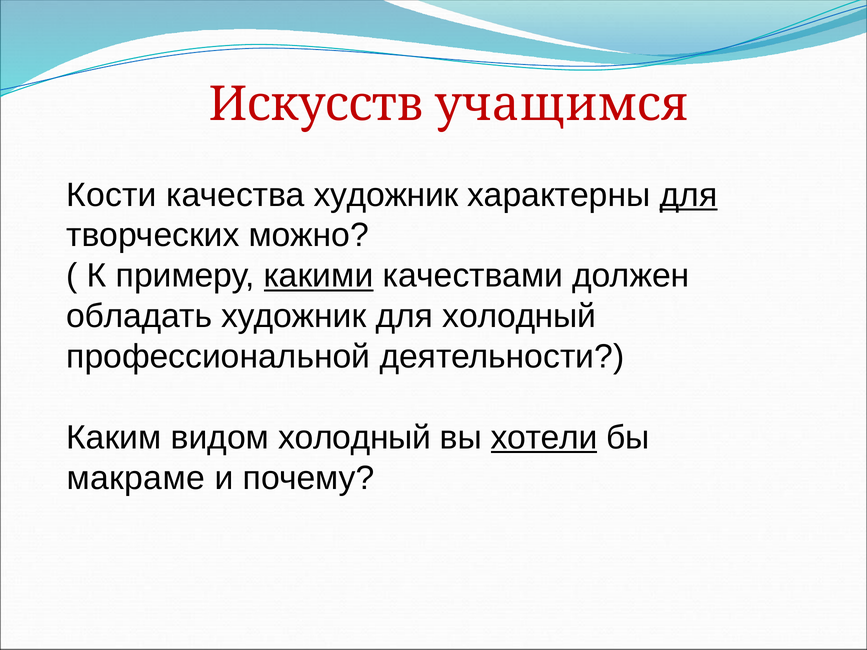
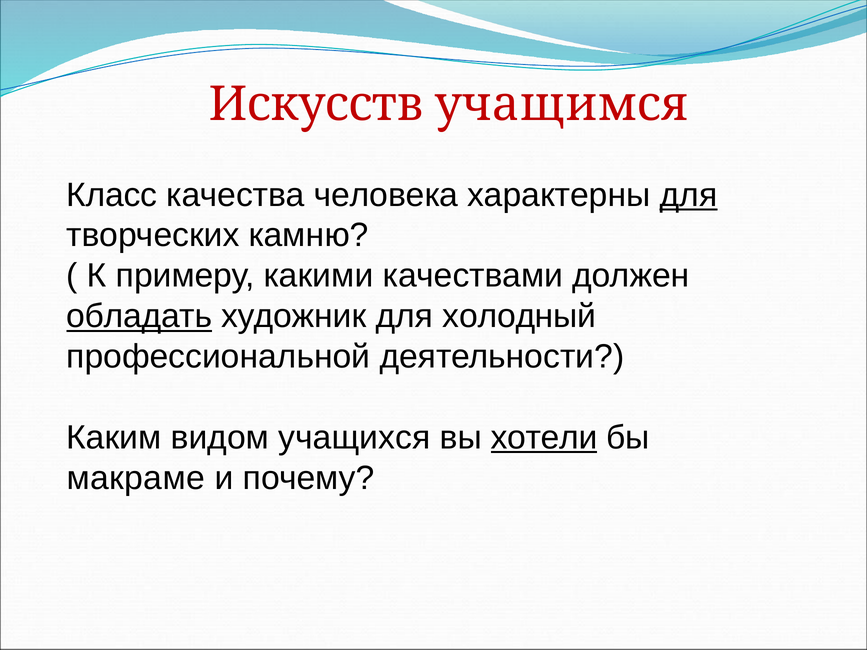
Кости: Кости -> Класс (112, 195)
качества художник: художник -> человека (386, 195)
можно: можно -> камню (309, 235)
какими underline: present -> none (319, 276)
обладать underline: none -> present (139, 316)
видом холодный: холодный -> учащихся (354, 438)
